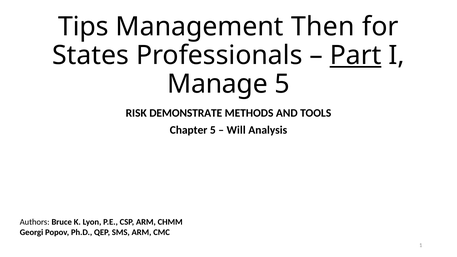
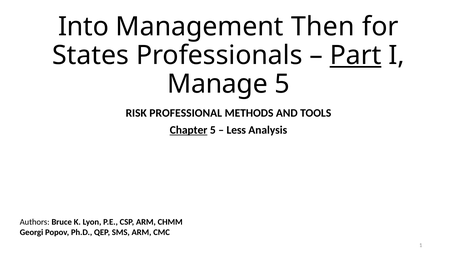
Tips: Tips -> Into (83, 27)
DEMONSTRATE: DEMONSTRATE -> PROFESSIONAL (186, 113)
Chapter underline: none -> present (189, 130)
Will: Will -> Less (236, 130)
